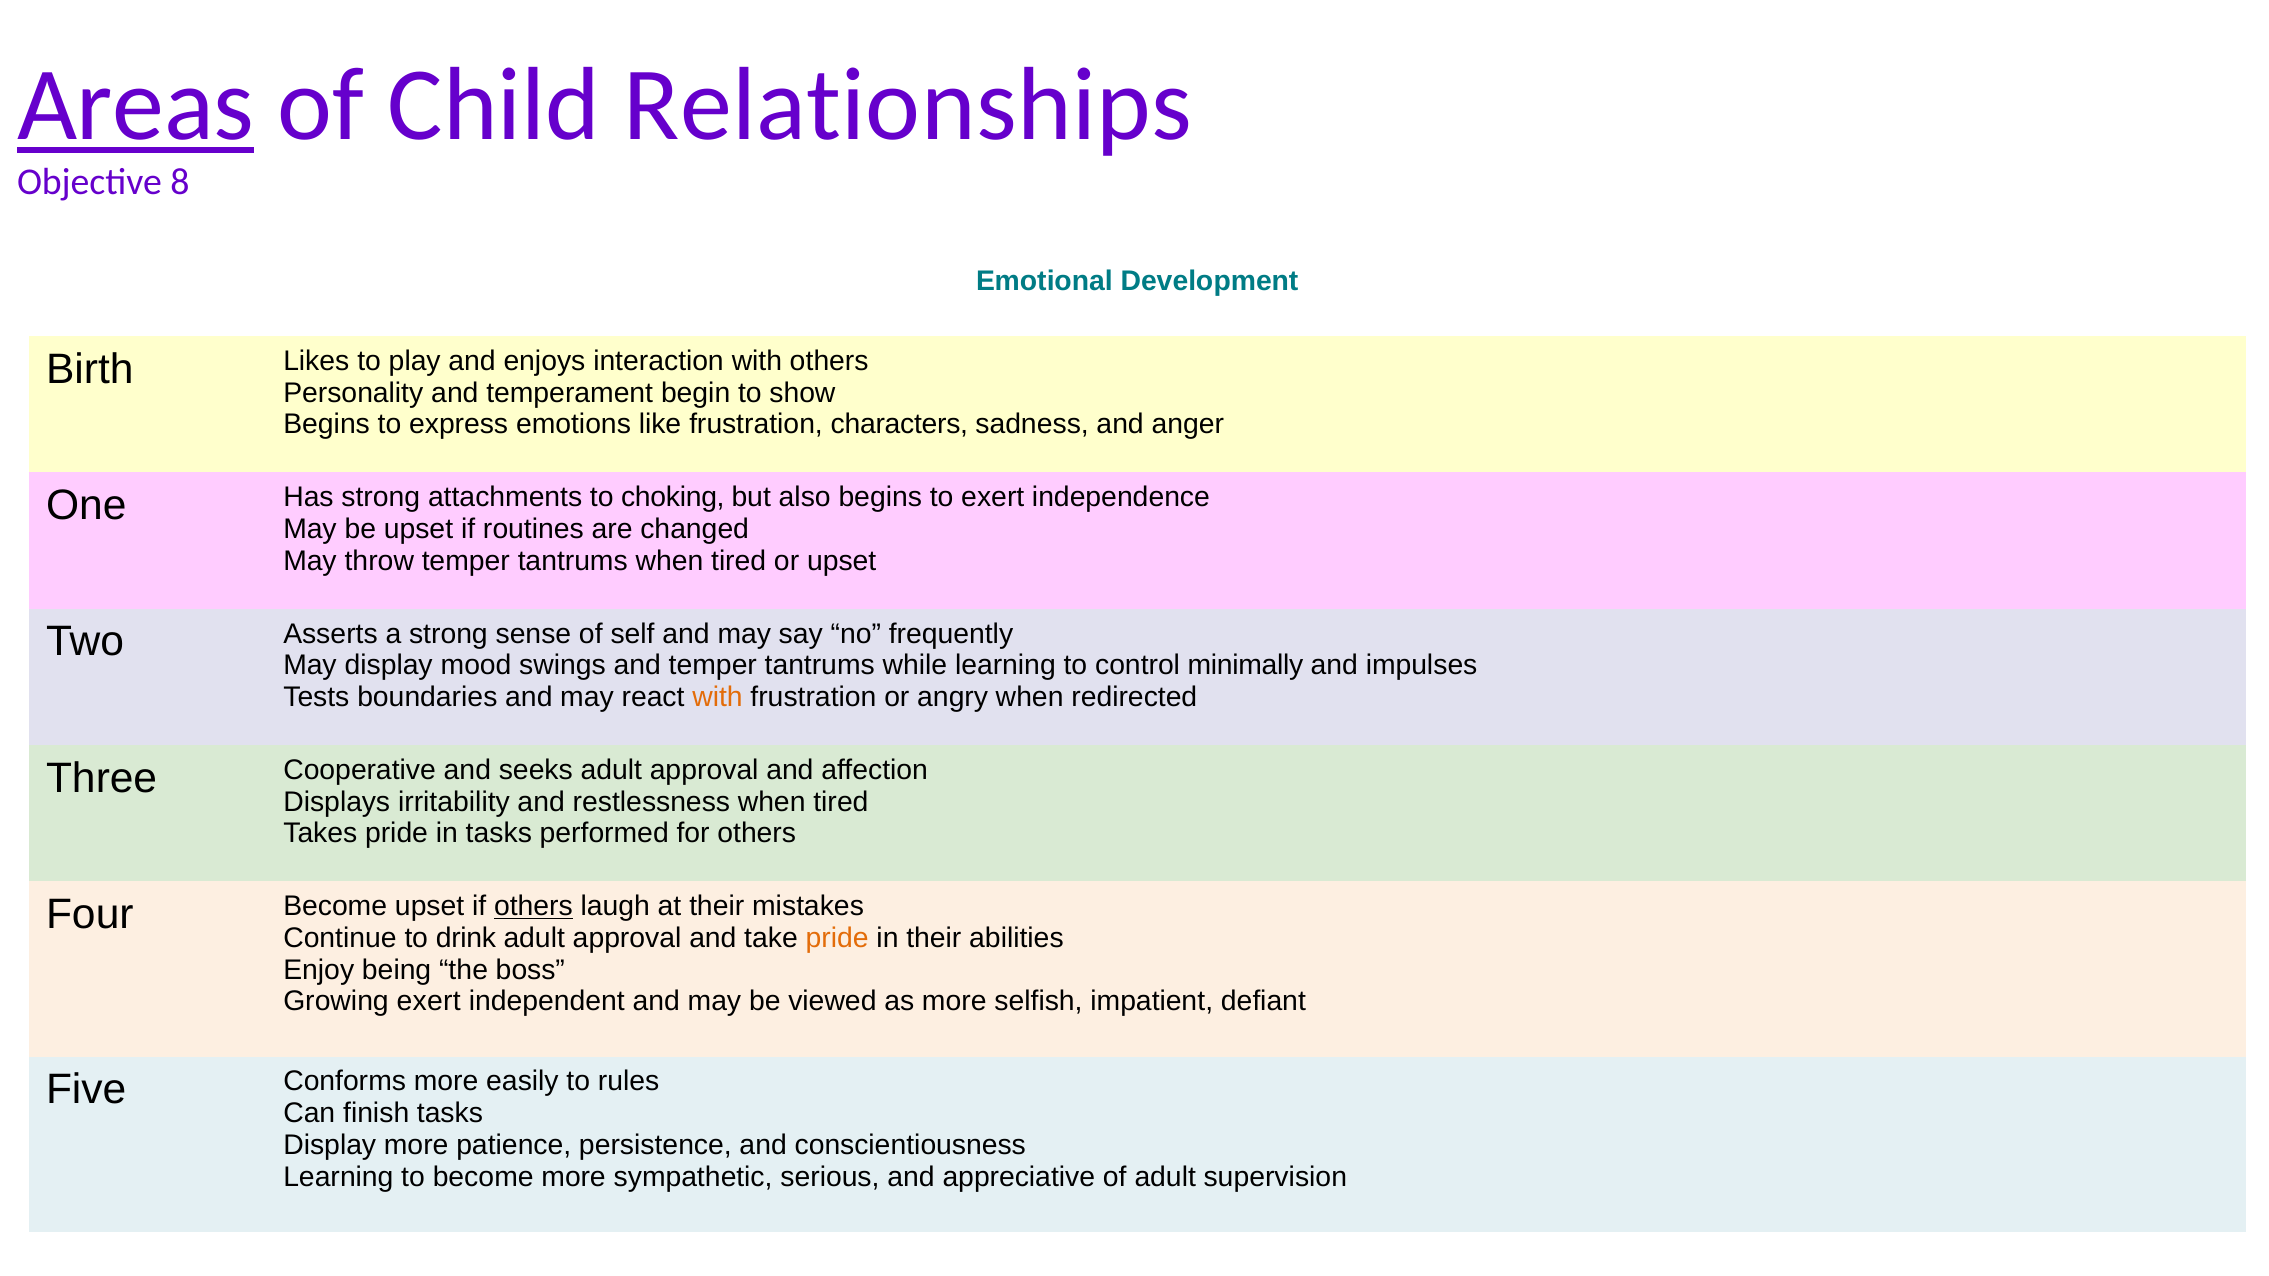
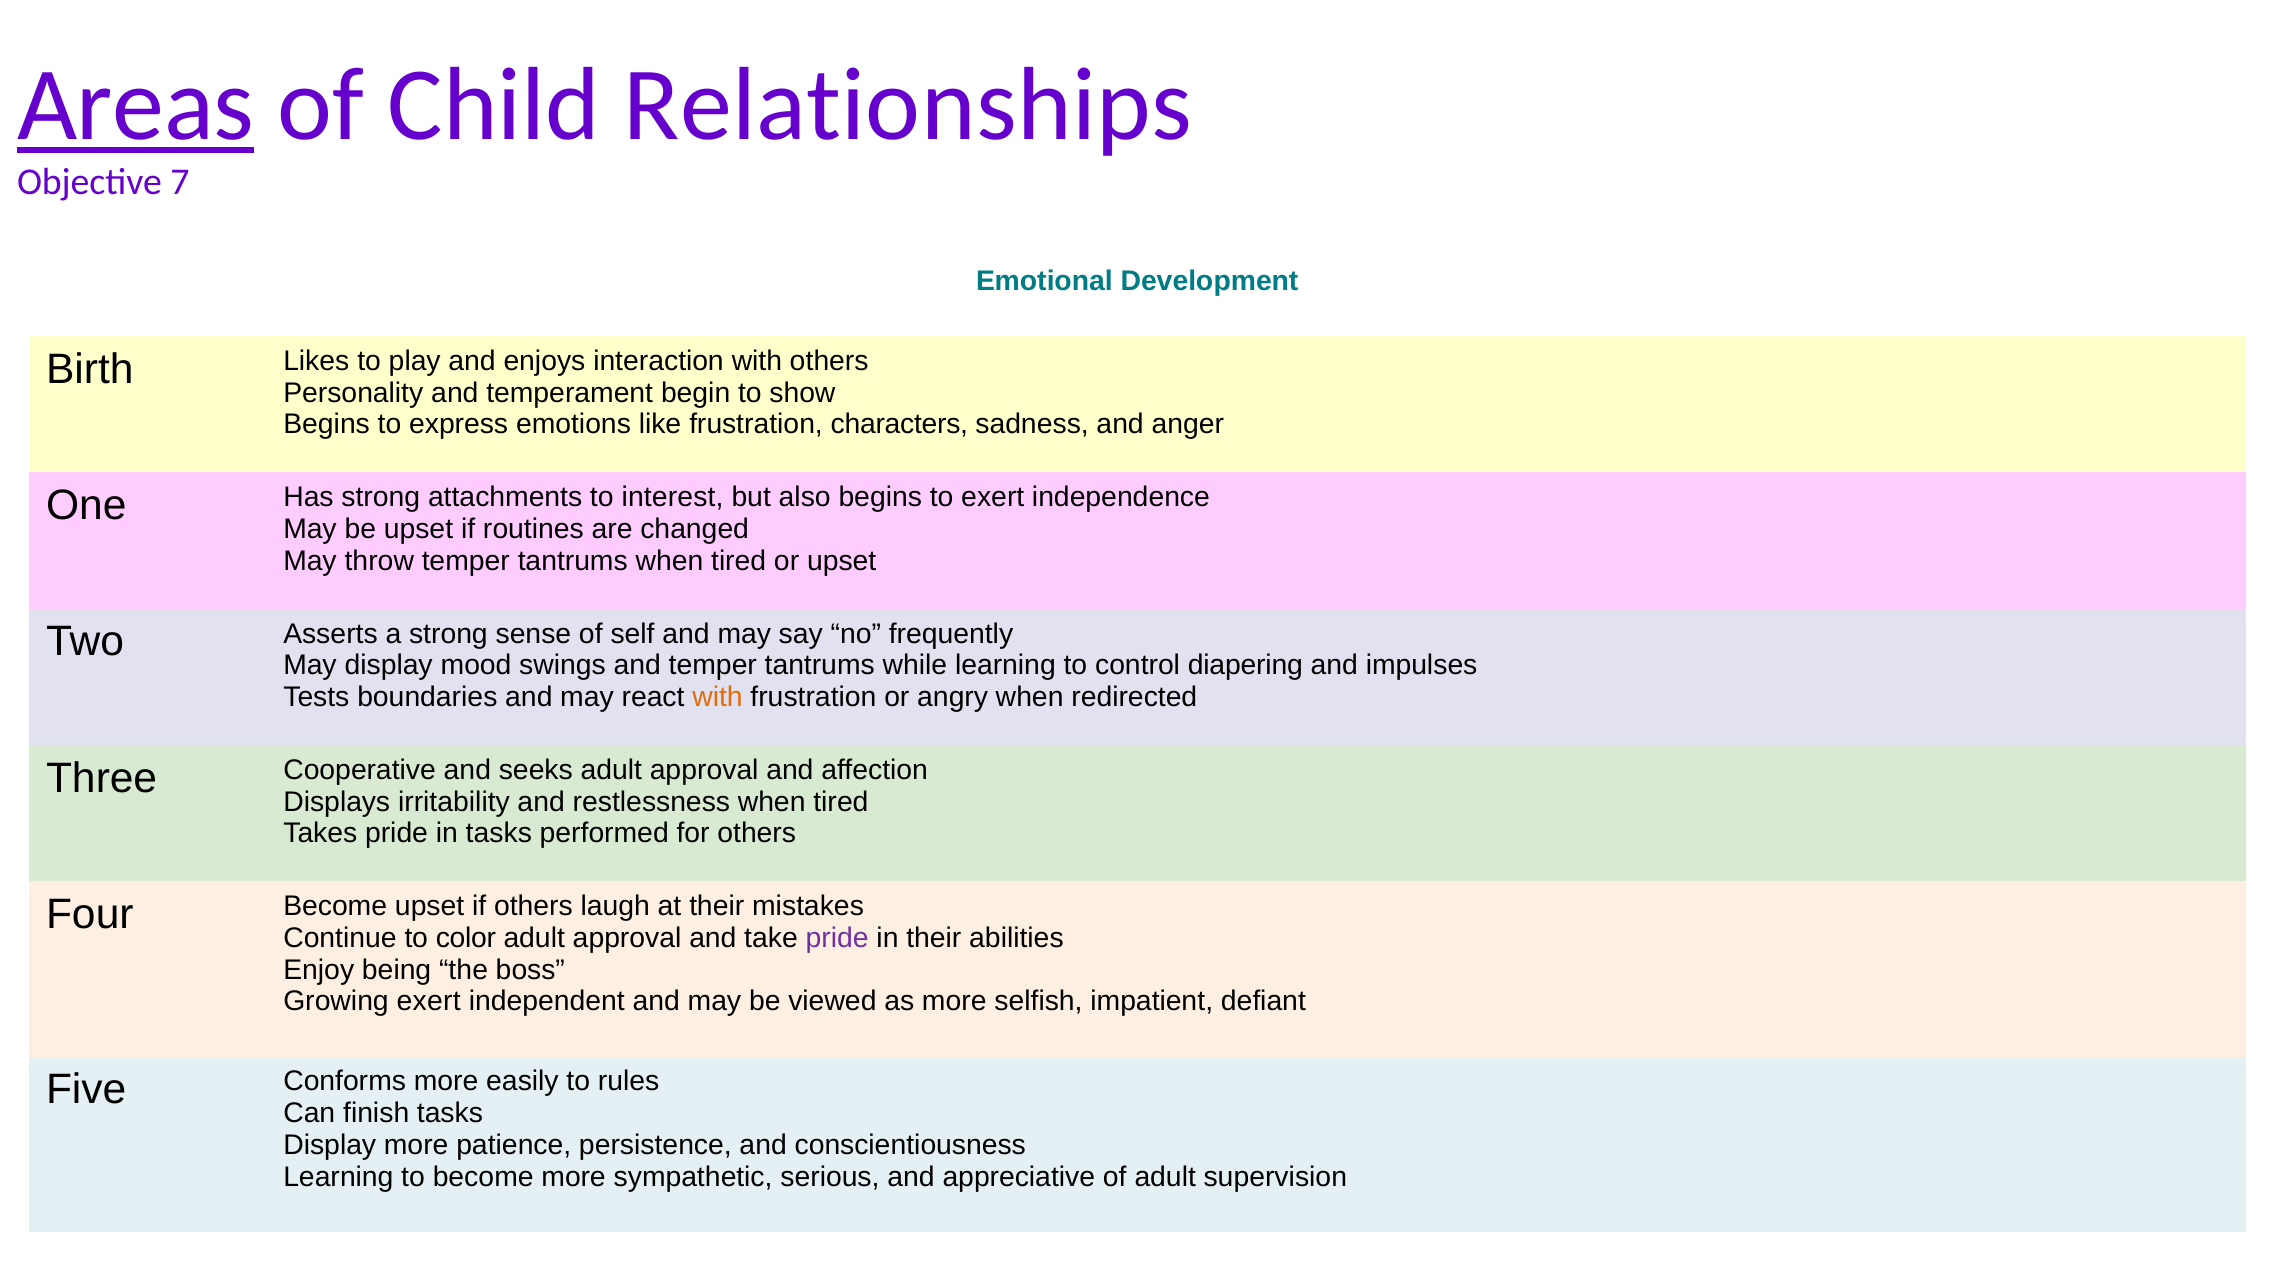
8: 8 -> 7 (180, 182)
choking: choking -> interest (673, 498)
minimally: minimally -> diapering (1245, 666)
others underline: present -> none (533, 907)
drink: drink -> color (466, 938)
pride colour: orange -> purple (837, 938)
